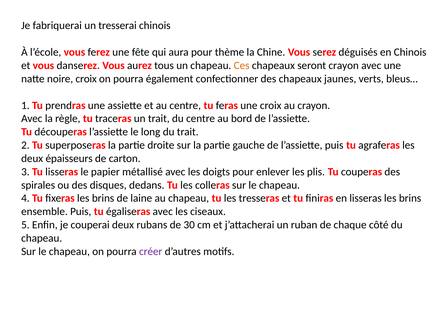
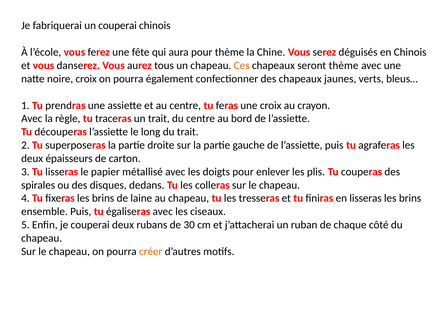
un tresserai: tresserai -> couperai (118, 26)
seront crayon: crayon -> thème (344, 65)
créer colour: purple -> orange (151, 251)
